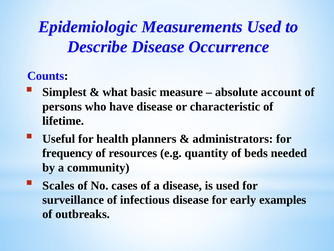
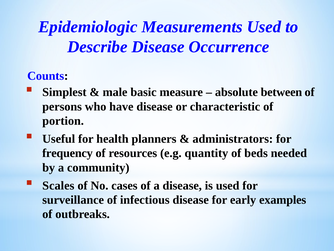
what: what -> male (115, 92)
account: account -> between (281, 92)
lifetime: lifetime -> portion (63, 121)
